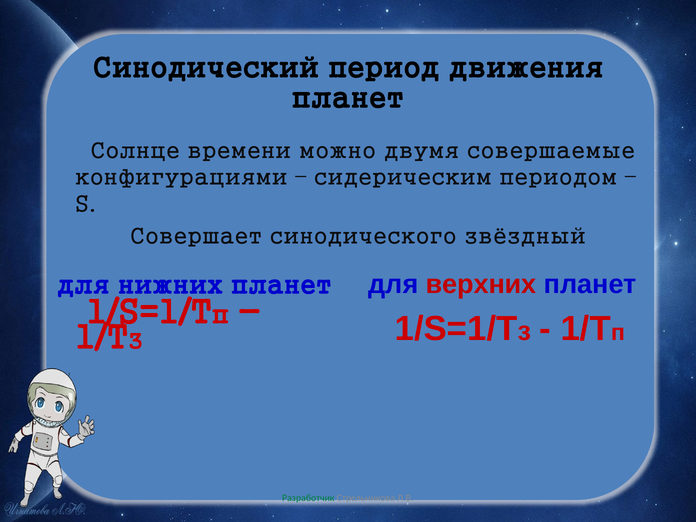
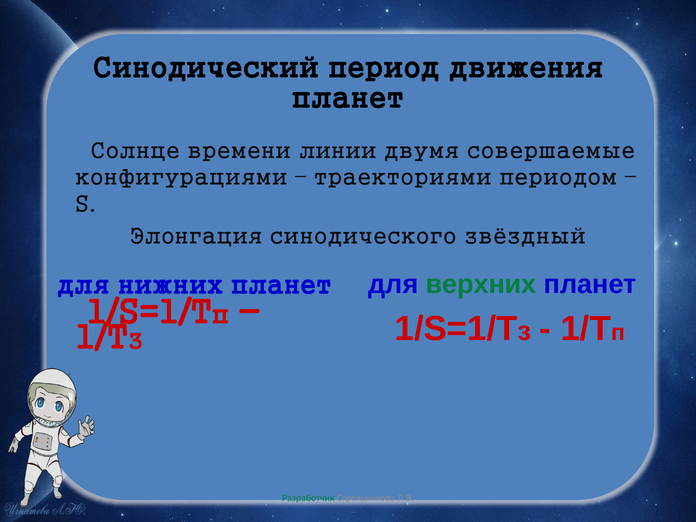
можно: можно -> линии (338, 151)
сидерическим: сидерическим -> траекториями (403, 178)
Совершает: Совершает -> Элонгация (196, 236)
верхних colour: red -> green (481, 284)
